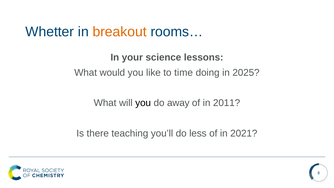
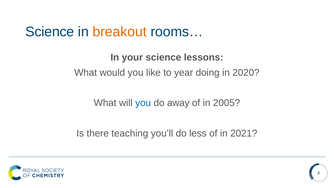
Whetter: Whetter -> Science (50, 32)
time: time -> year (184, 73)
2025: 2025 -> 2020 (246, 73)
you colour: black -> blue (143, 103)
2011: 2011 -> 2005 (227, 103)
